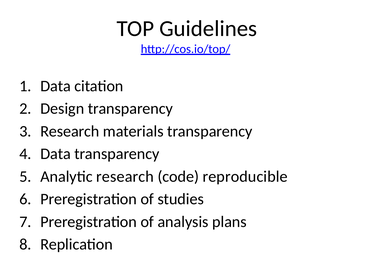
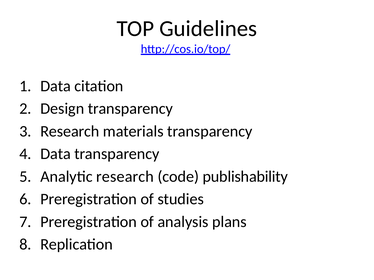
reproducible: reproducible -> publishability (245, 177)
